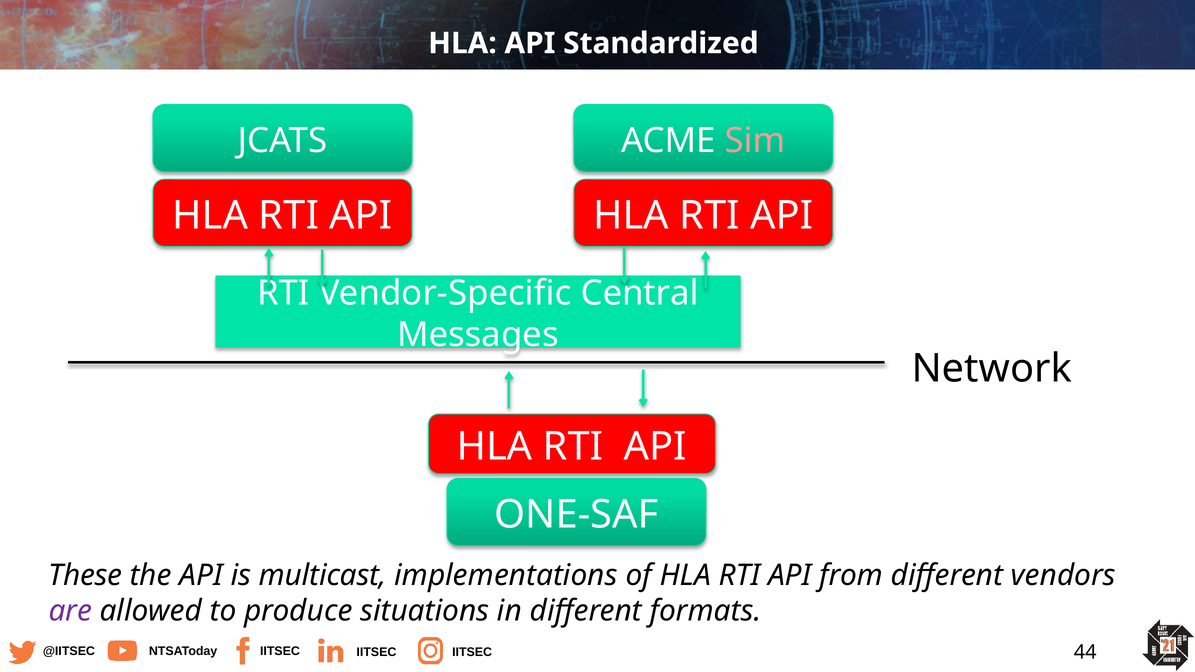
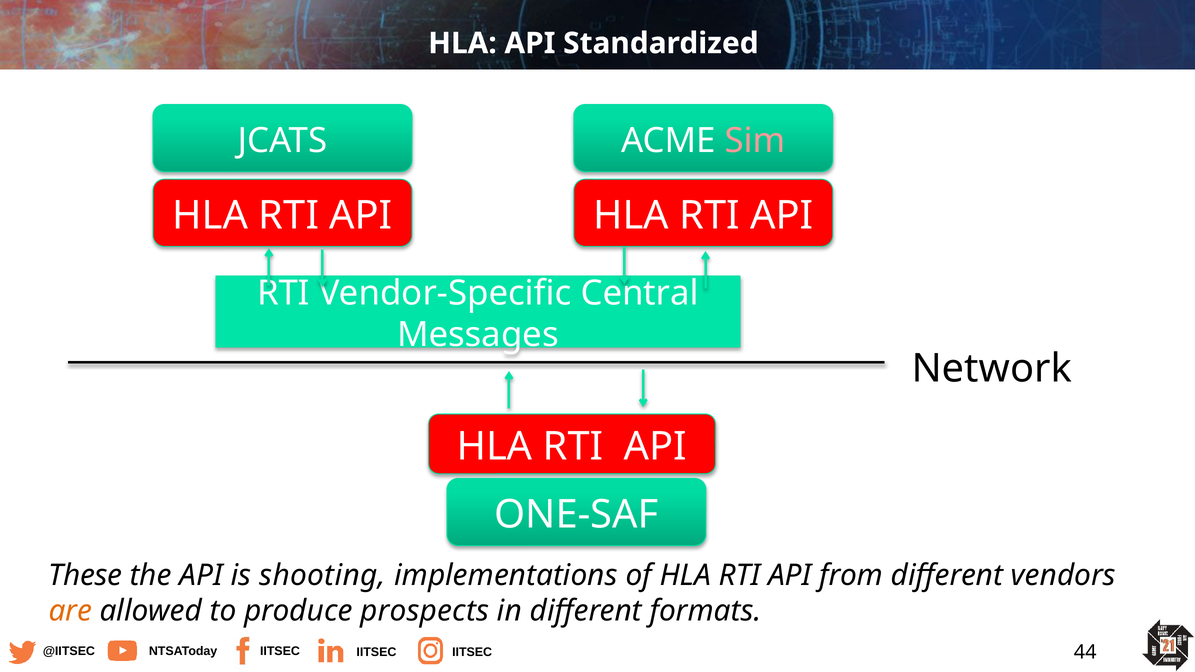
multicast: multicast -> shooting (323, 575)
are colour: purple -> orange (70, 611)
situations: situations -> prospects (425, 611)
